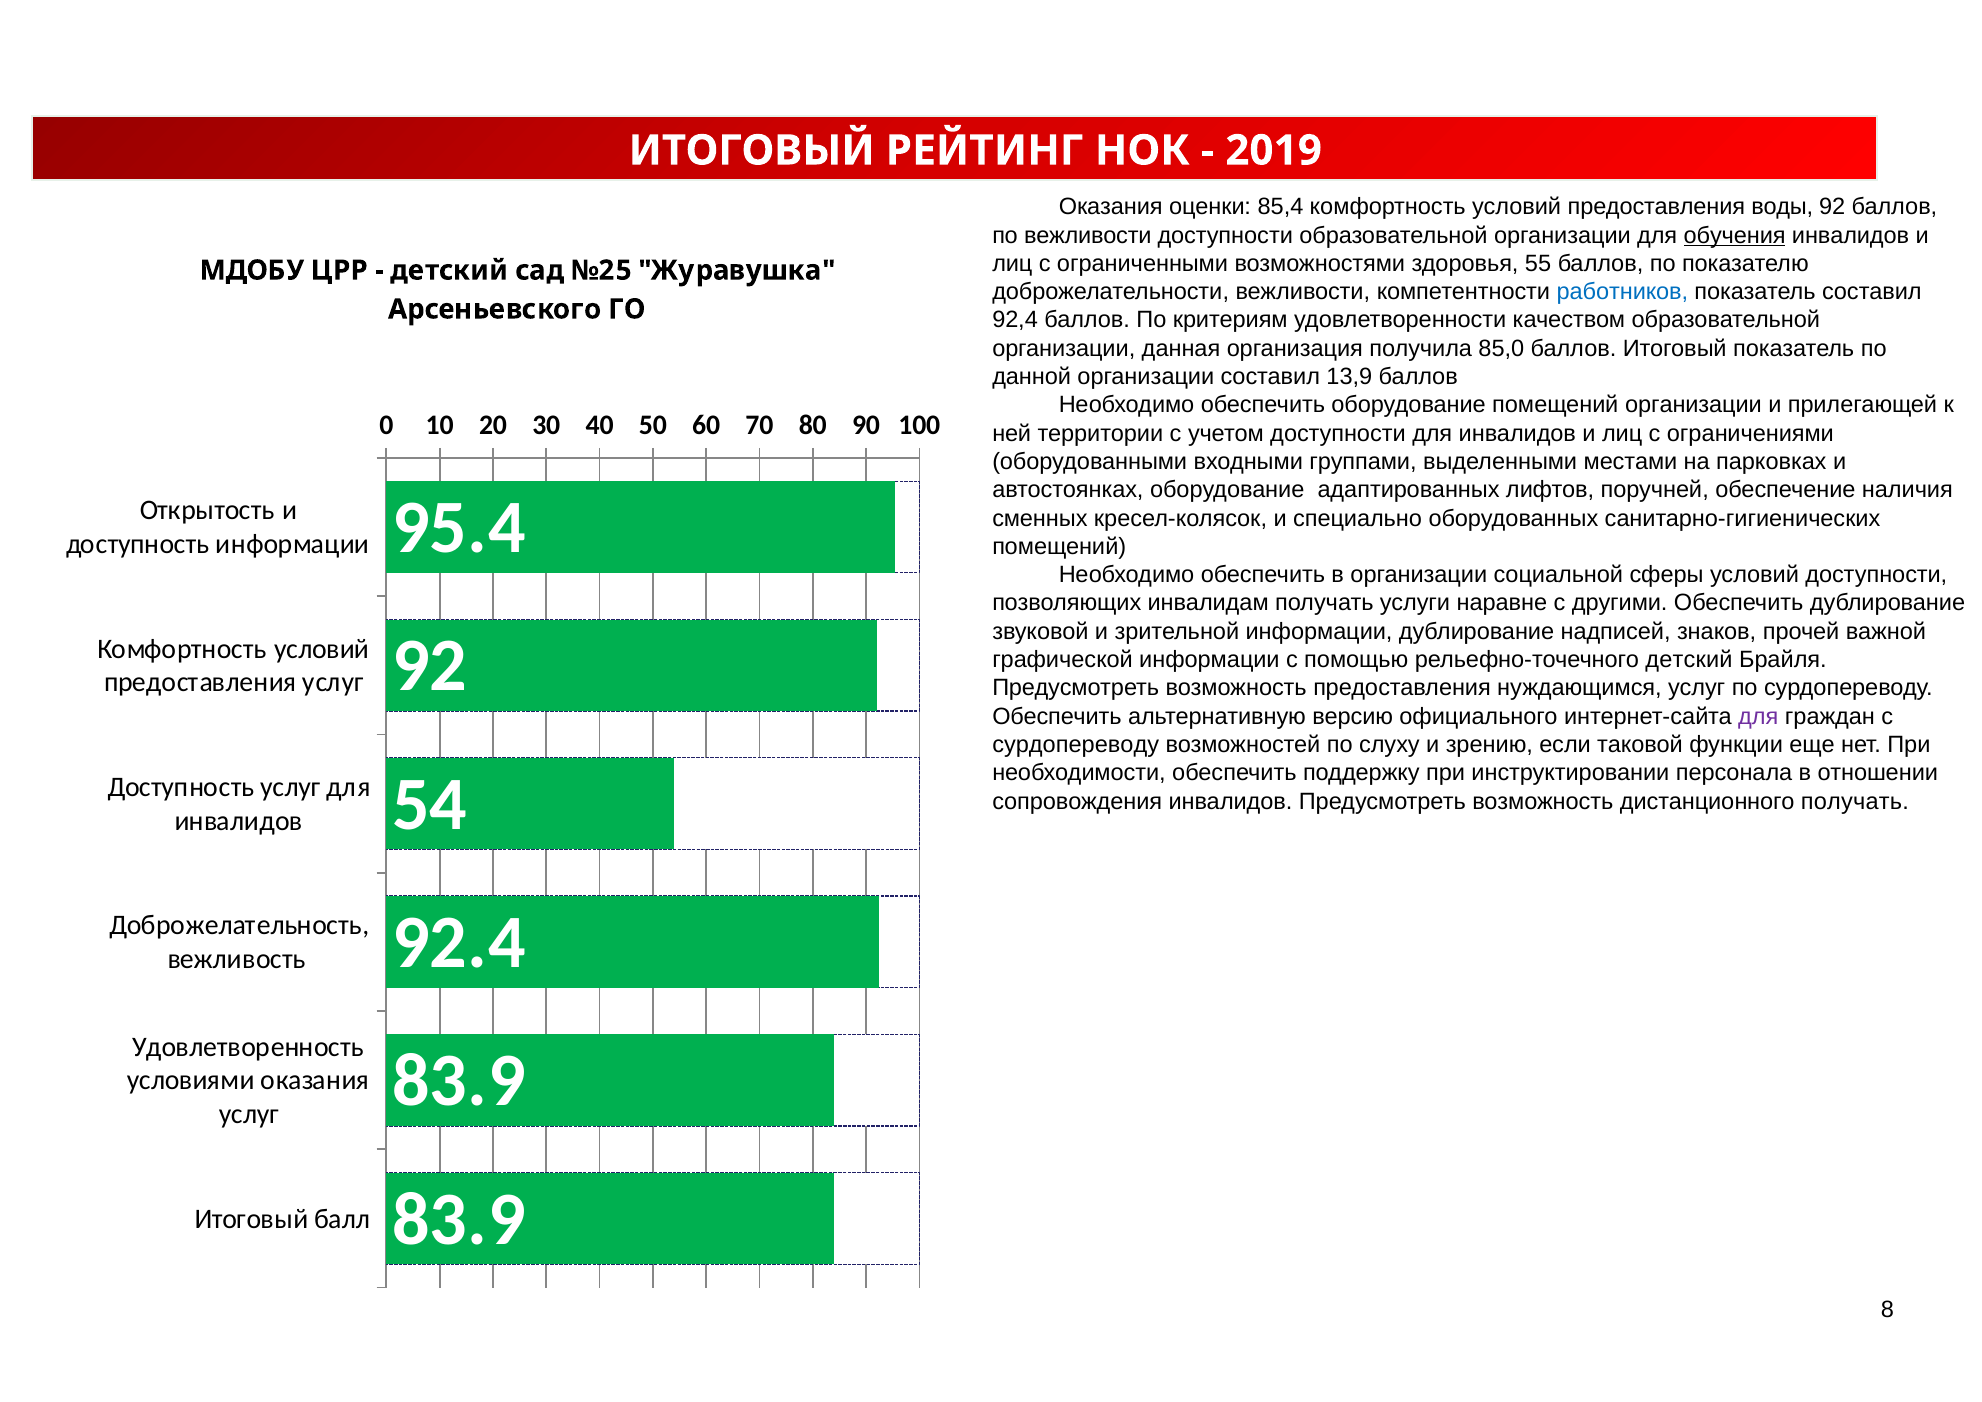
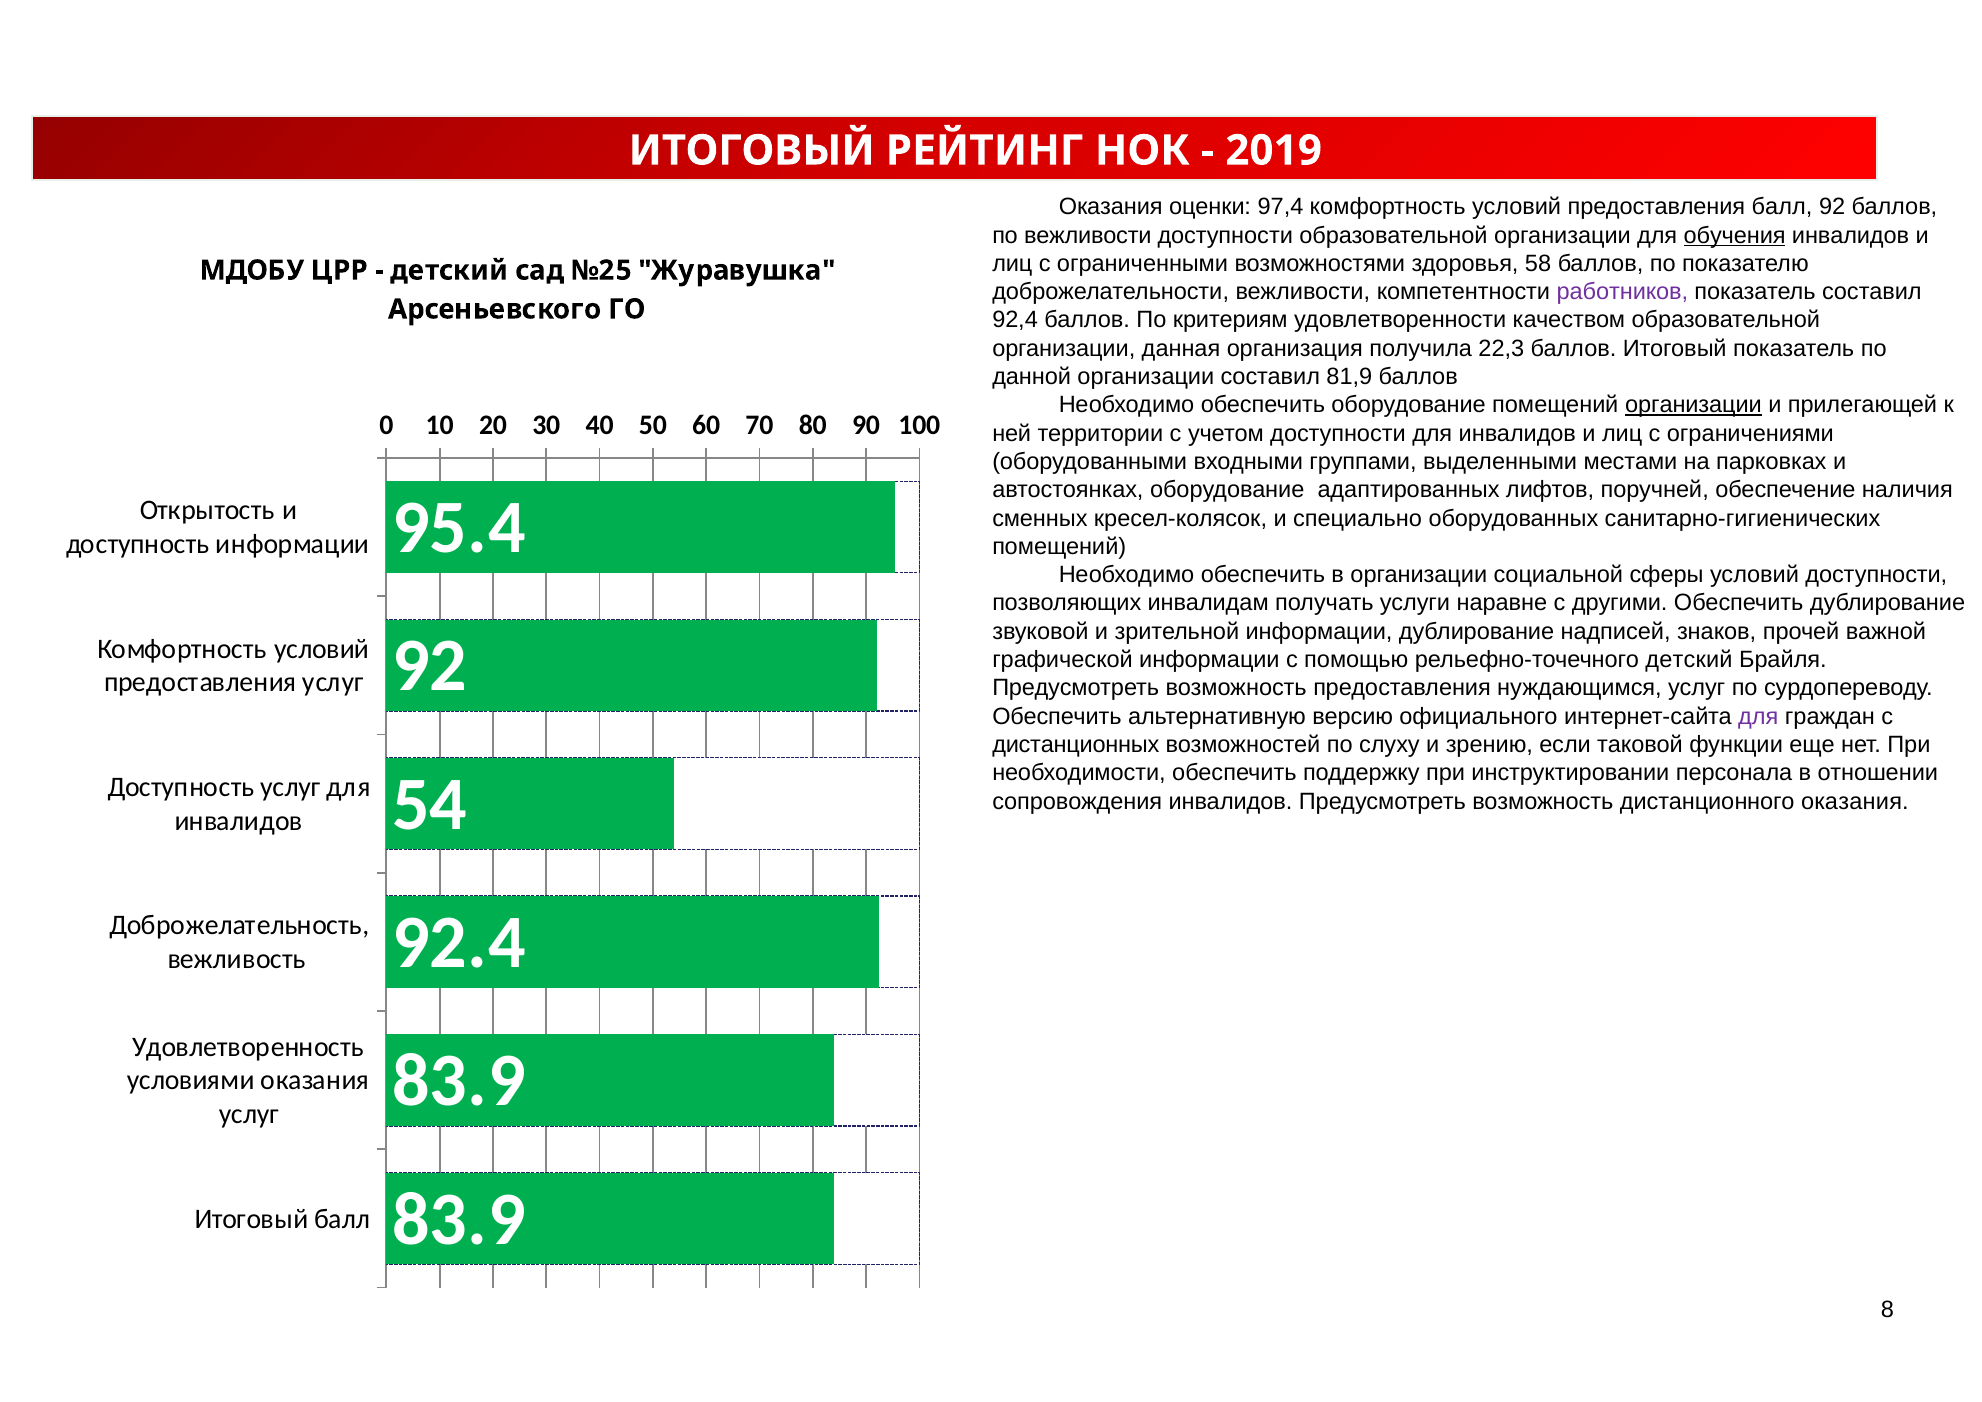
85,4: 85,4 -> 97,4 (1281, 207)
предоставления воды: воды -> балл (1782, 207)
55: 55 -> 58 (1538, 263)
работников colour: blue -> purple (1622, 292)
85,0: 85,0 -> 22,3 (1501, 348)
13,9: 13,9 -> 81,9 (1349, 377)
организации underline: none -> present (1693, 405)
сурдопереводу: сурдопереводу -> дистанционных (1076, 744)
дистанционного получать: получать -> оказания (1855, 801)
